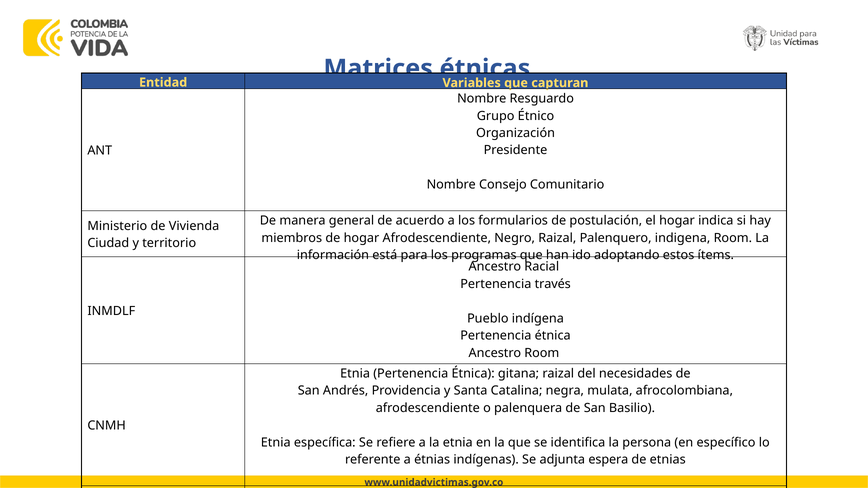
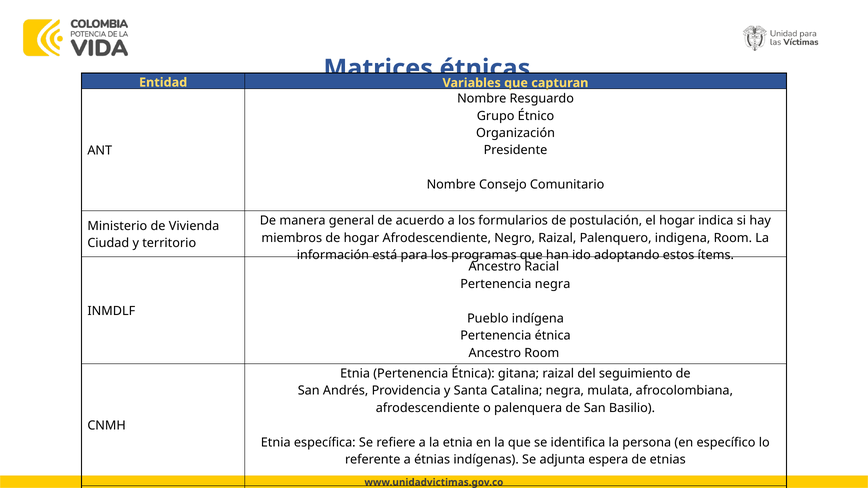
Pertenencia través: través -> negra (553, 284)
necesidades: necesidades -> seguimiento (636, 374)
